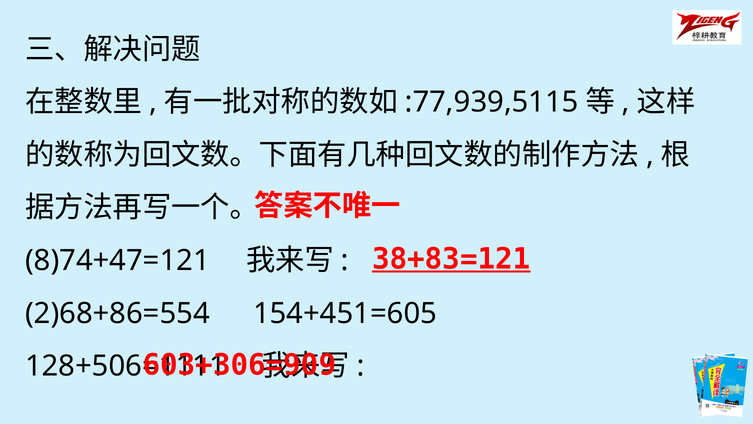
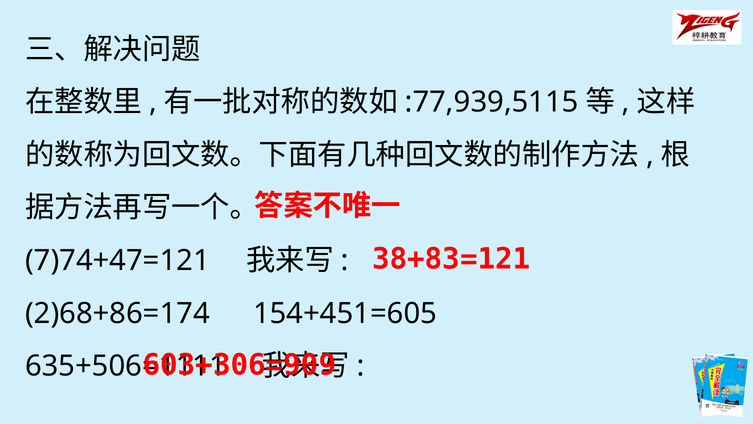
38+83=121 underline: present -> none (451, 259)
8)74+47=121: 8)74+47=121 -> 7)74+47=121 (117, 260)
2)68+86=554: 2)68+86=554 -> 2)68+86=174 (117, 313)
128+506=1111: 128+506=1111 -> 635+506=1111 (125, 366)
